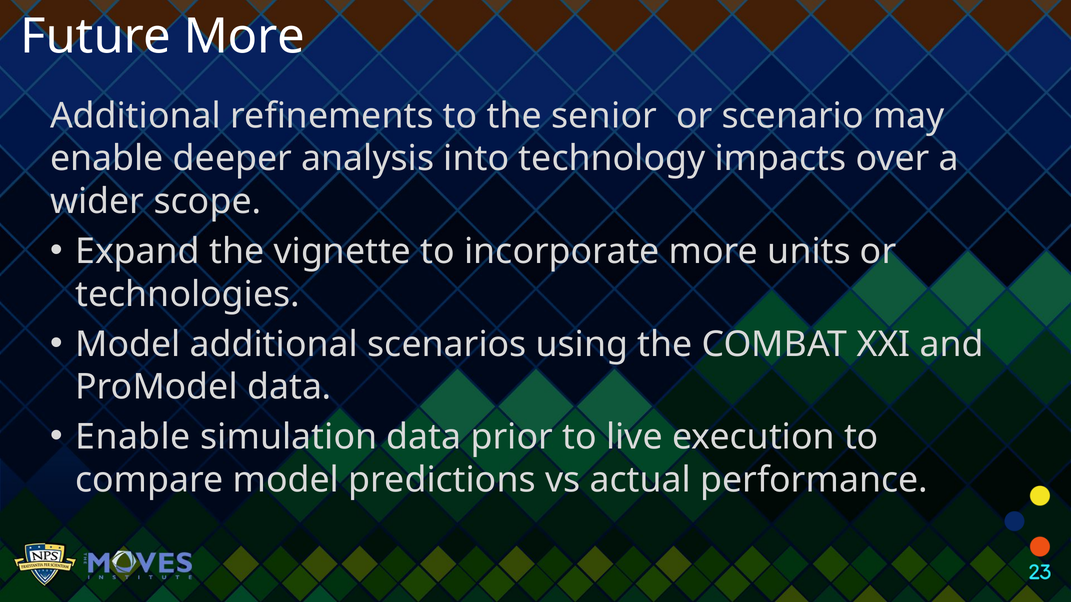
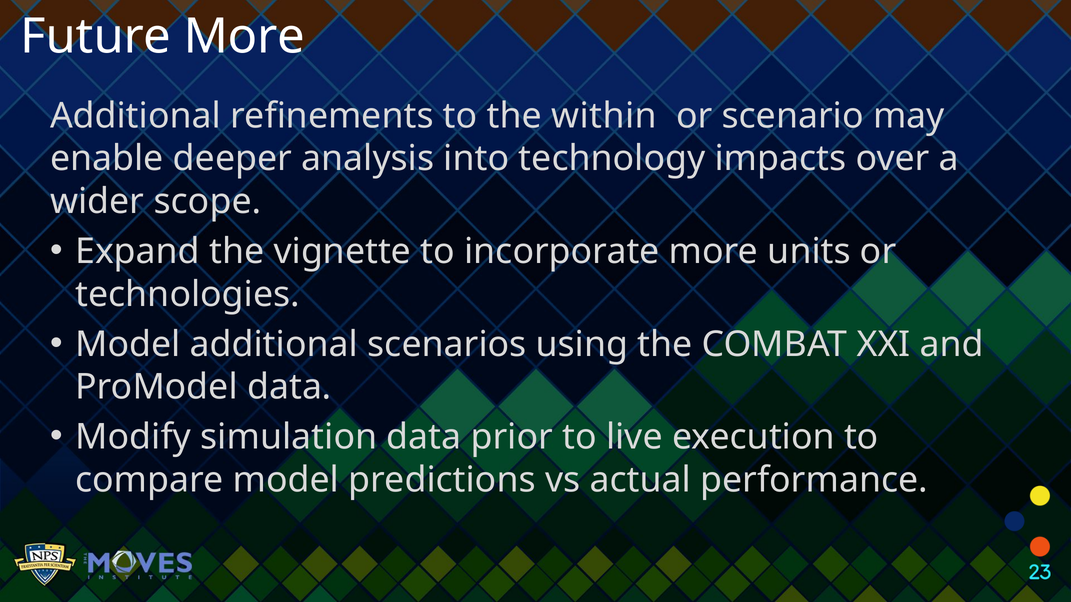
senior: senior -> within (604, 116)
Enable: Enable -> Modify (133, 437)
